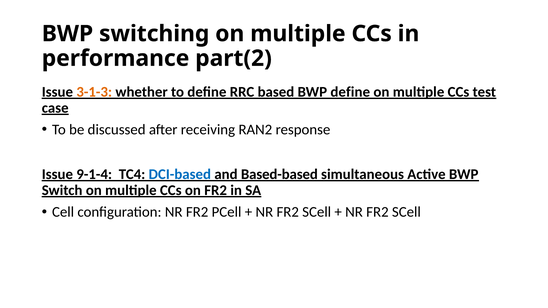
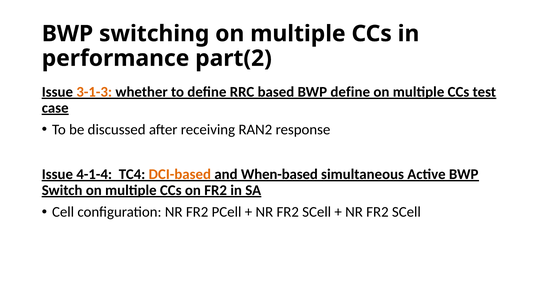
9-1-4: 9-1-4 -> 4-1-4 (94, 174)
DCI-based colour: blue -> orange (180, 174)
Based-based: Based-based -> When-based (279, 174)
